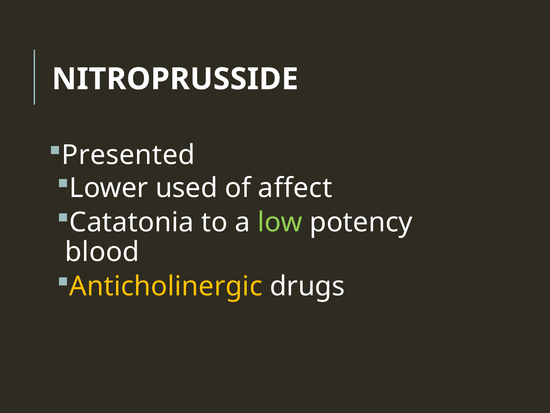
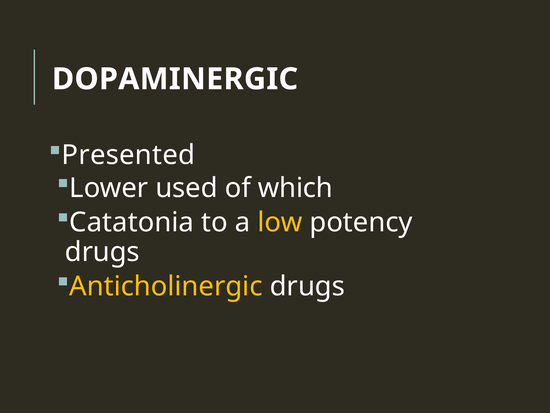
NITROPRUSSIDE: NITROPRUSSIDE -> DOPAMINERGIC (175, 79)
affect: affect -> which (295, 188)
low colour: light green -> yellow (280, 222)
blood: blood -> drugs (102, 252)
